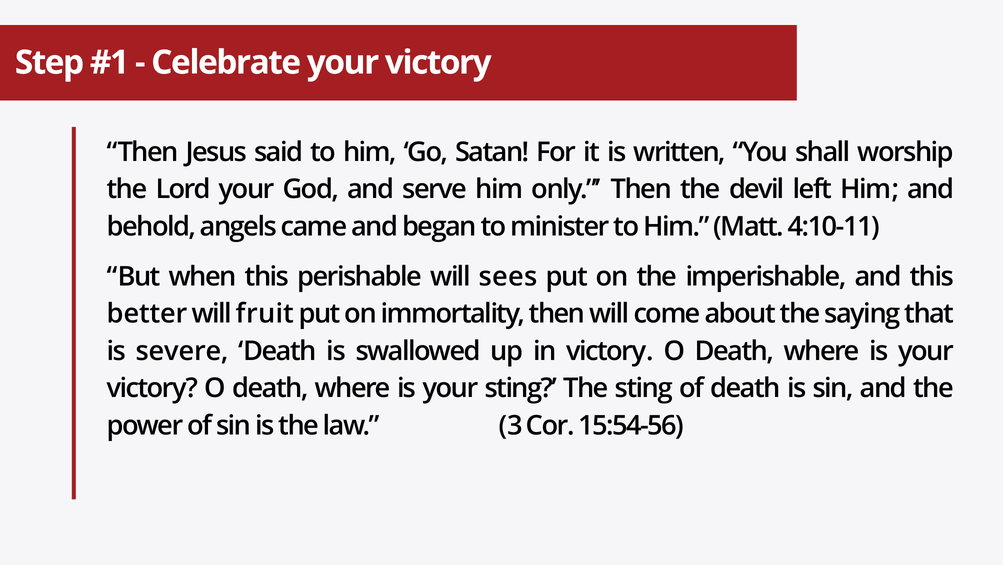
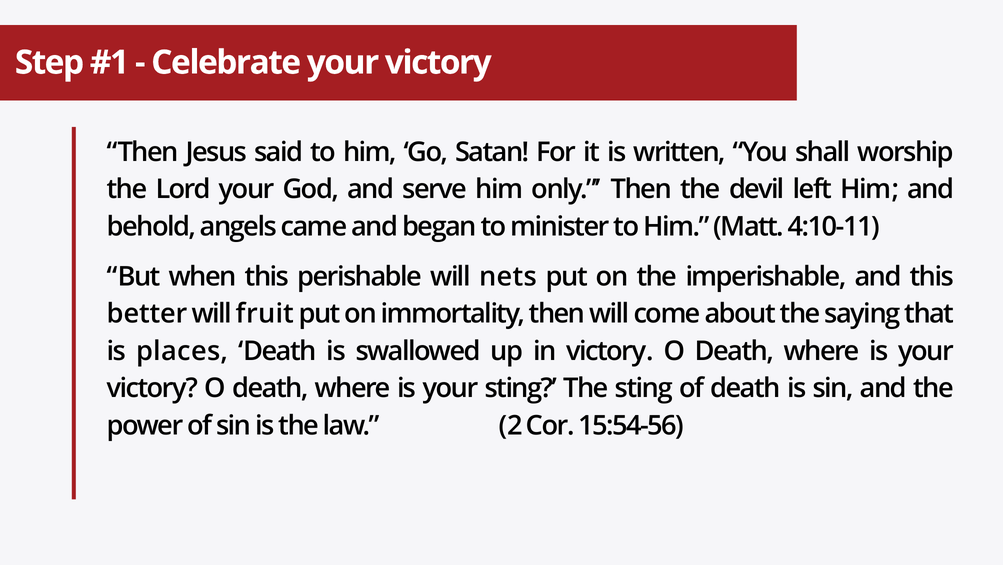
sees: sees -> nets (508, 277)
severe: severe -> places (182, 351)
law 3: 3 -> 2 (511, 426)
